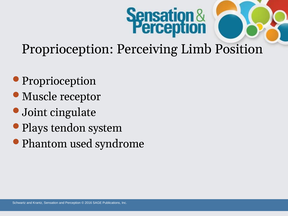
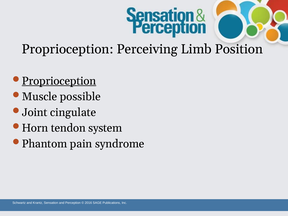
Proprioception underline: none -> present (59, 81)
receptor: receptor -> possible (80, 97)
Plays: Plays -> Horn (35, 128)
used: used -> pain (81, 144)
